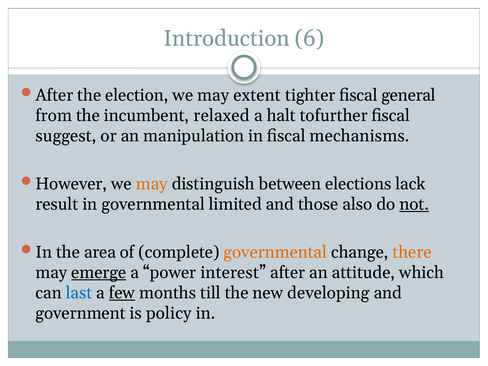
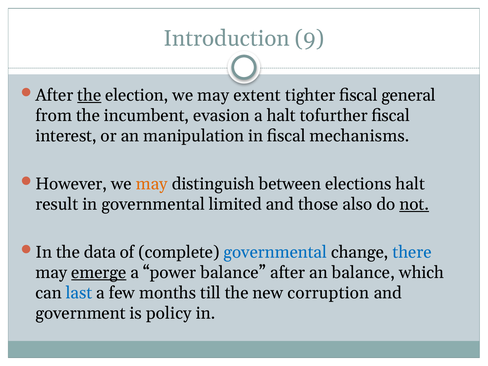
6: 6 -> 9 (310, 38)
the underline: none -> present (89, 95)
relaxed: relaxed -> evasion (222, 116)
suggest: suggest -> interest (66, 136)
elections lack: lack -> halt (410, 184)
area: area -> data (100, 252)
governmental colour: orange -> blue (275, 252)
there colour: orange -> blue (412, 252)
power interest: interest -> balance (233, 273)
an attitude: attitude -> balance (363, 273)
few underline: present -> none (122, 293)
developing: developing -> corruption (328, 293)
